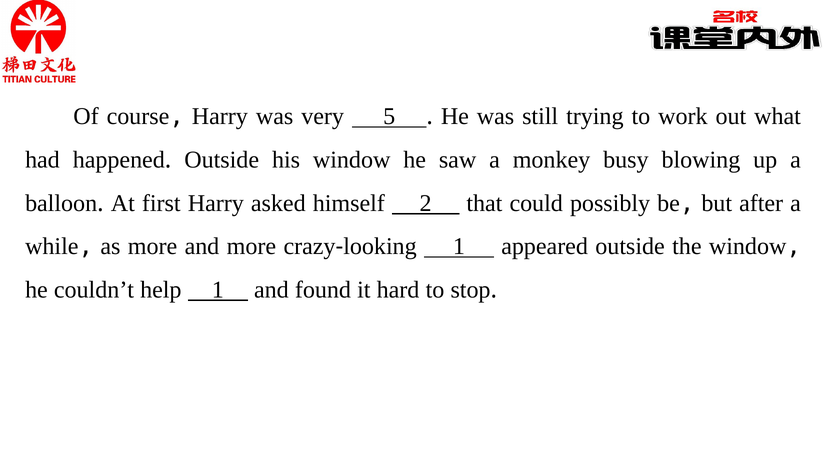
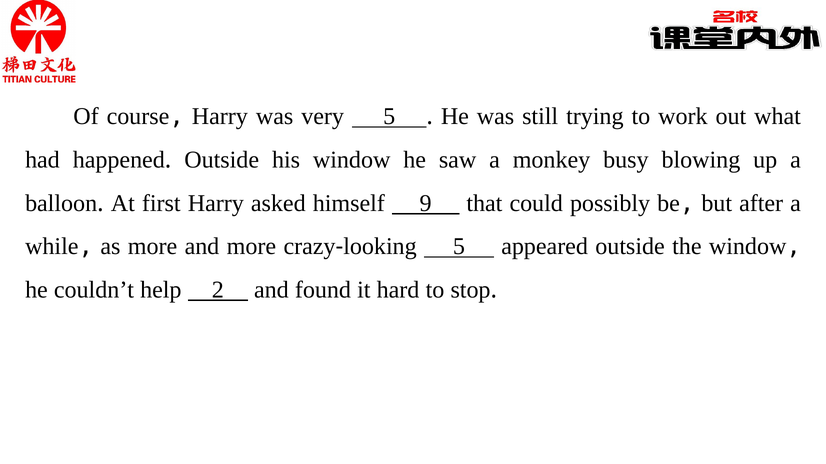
2: 2 -> 9 (426, 203)
1: 1 -> 5 (459, 247)
help 1: 1 -> 2 (218, 290)
